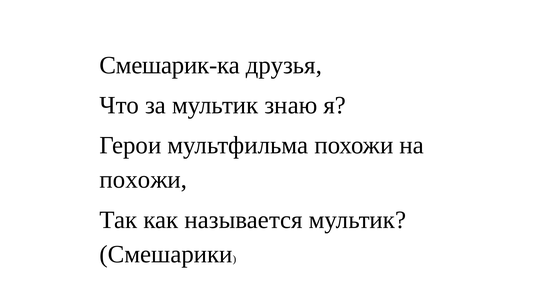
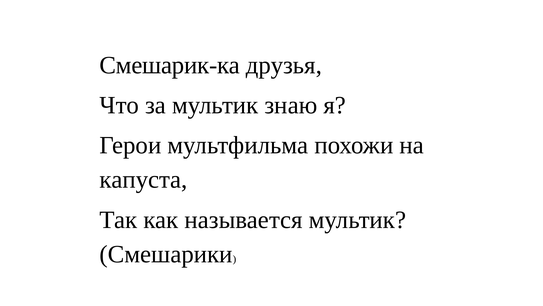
похожи: похожи -> капуста (143, 179)
